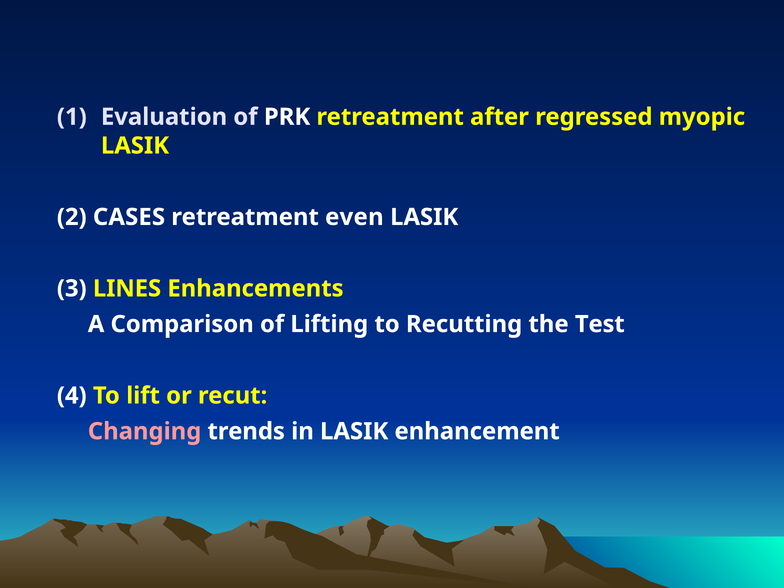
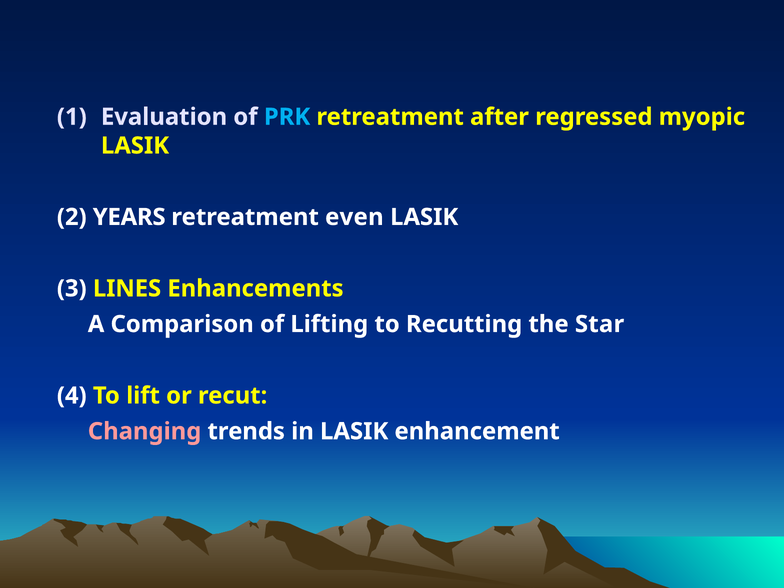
PRK colour: white -> light blue (287, 117)
CASES: CASES -> YEARS (129, 217)
Test: Test -> Star (600, 324)
